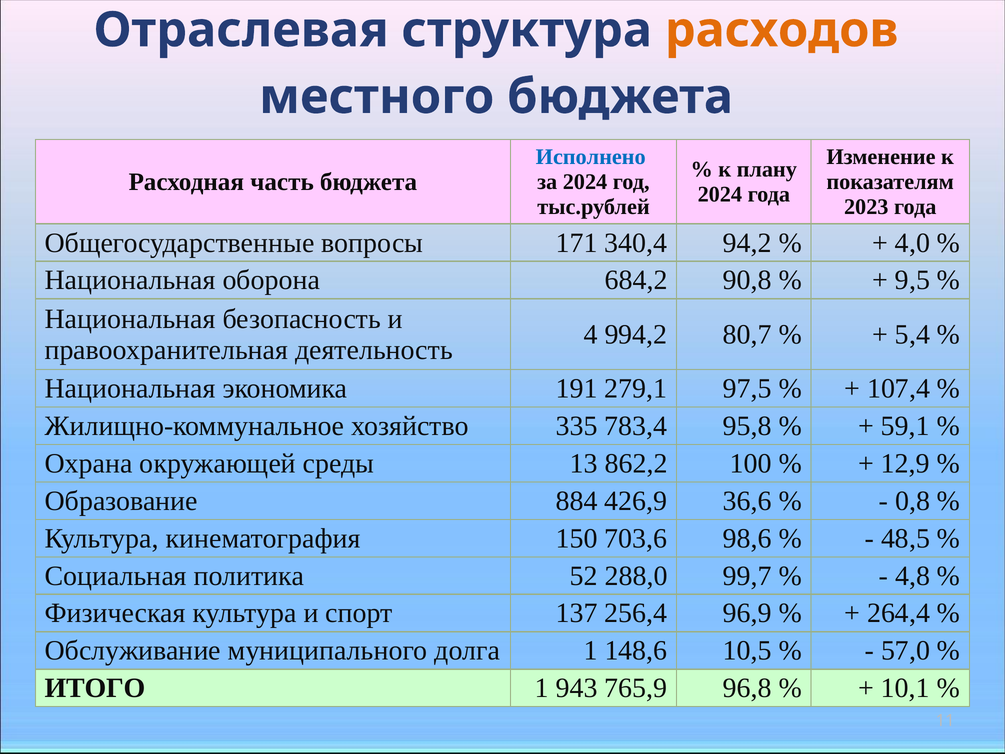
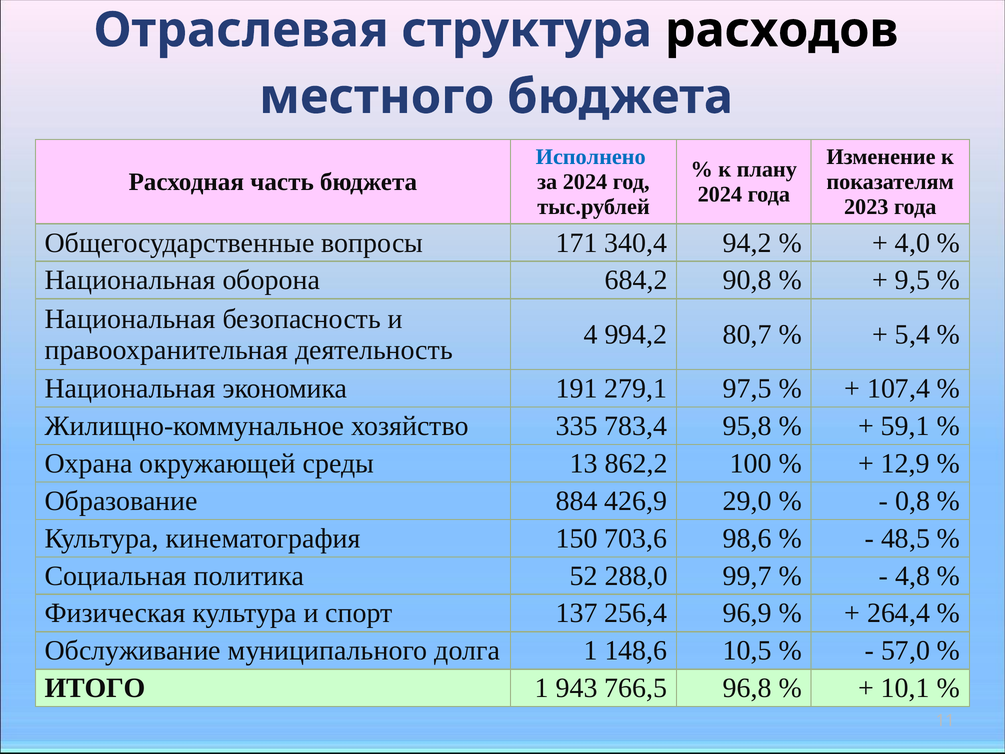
расходов colour: orange -> black (782, 30)
36,6: 36,6 -> 29,0 (747, 501)
765,9: 765,9 -> 766,5 (636, 688)
